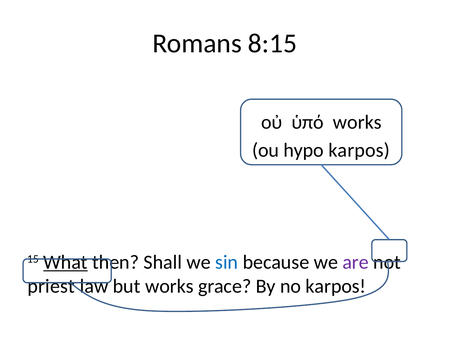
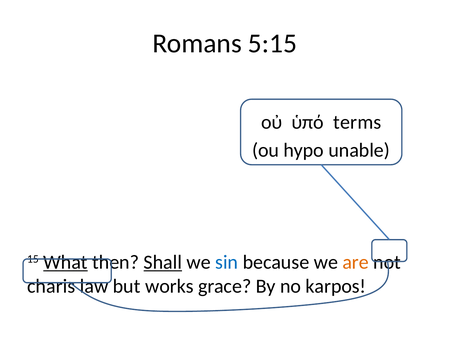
8:15: 8:15 -> 5:15 (273, 44)
ὑπό works: works -> terms (357, 122)
hypo karpos: karpos -> unable (359, 150)
Shall underline: none -> present (163, 263)
are colour: purple -> orange (356, 263)
priest: priest -> charis (51, 287)
